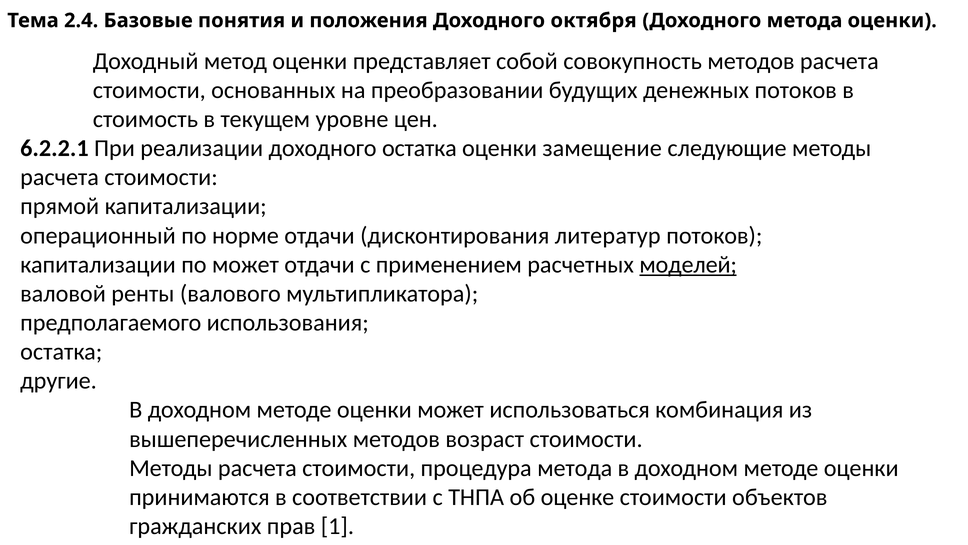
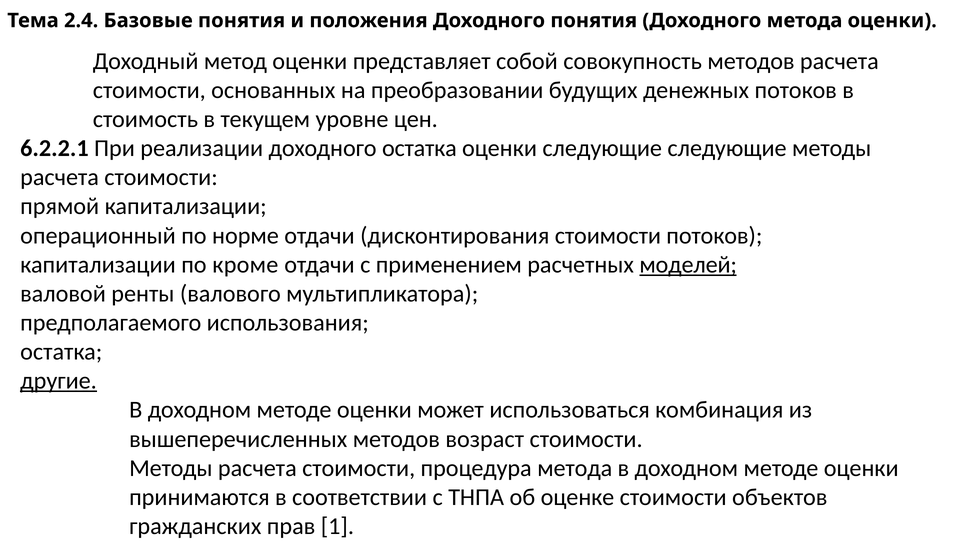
Доходного октября: октября -> понятия (594, 21)
оценки замещение: замещение -> следующие (602, 148)
дисконтирования литератур: литератур -> стоимости (608, 235)
по может: может -> кроме (245, 264)
другие underline: none -> present (59, 381)
